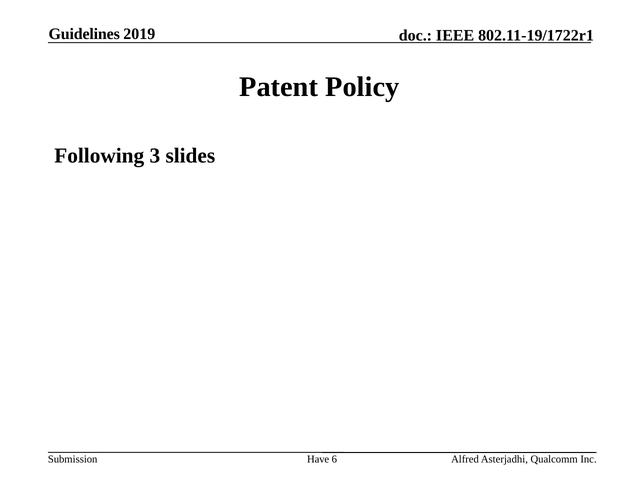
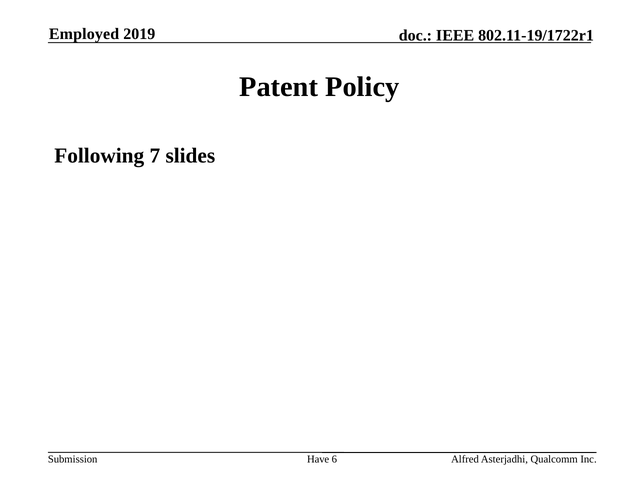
Guidelines: Guidelines -> Employed (84, 34)
3: 3 -> 7 (155, 156)
